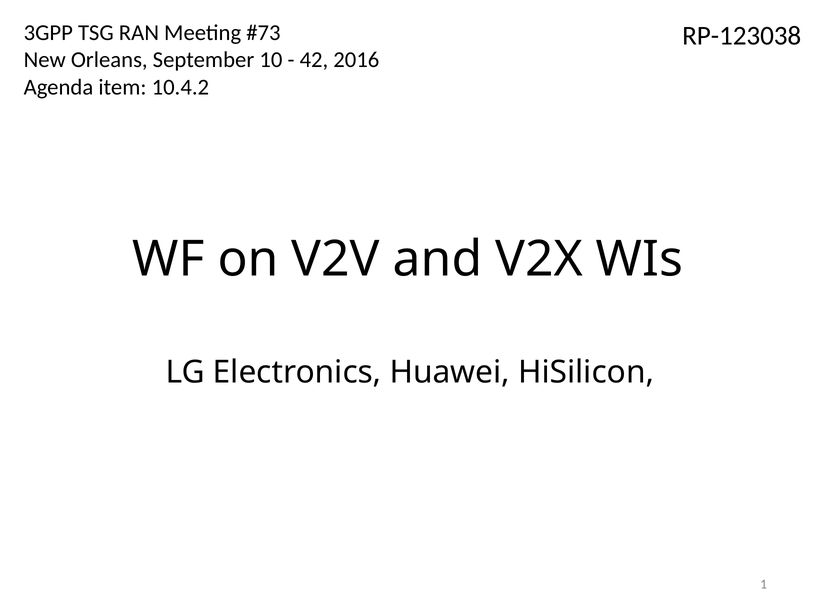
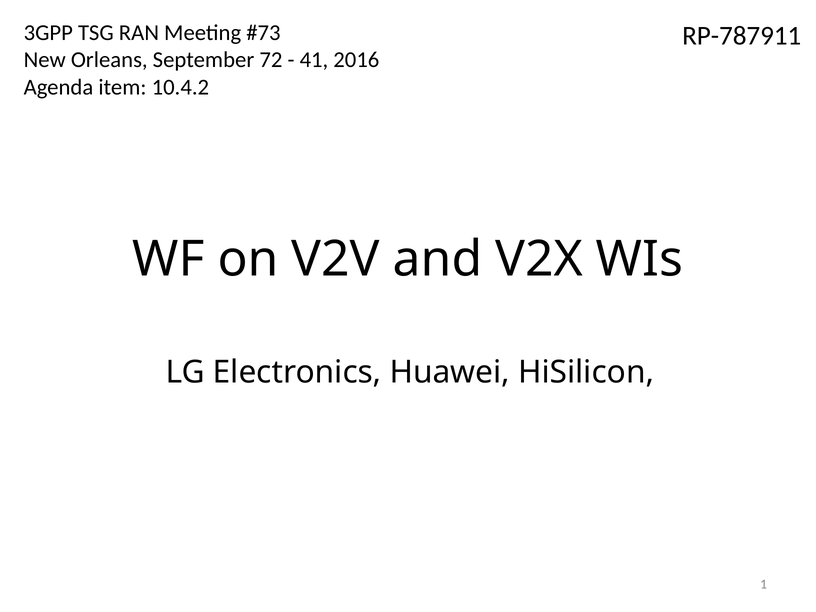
RP-123038: RP-123038 -> RP-787911 (742, 36)
10: 10 -> 72 (271, 60)
42: 42 -> 41 (314, 60)
